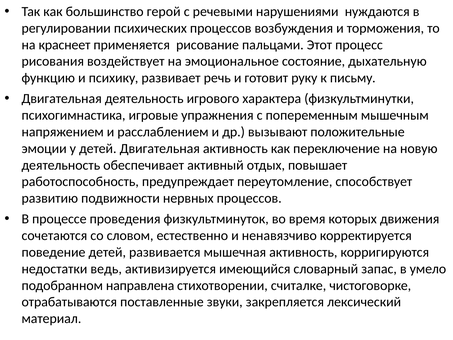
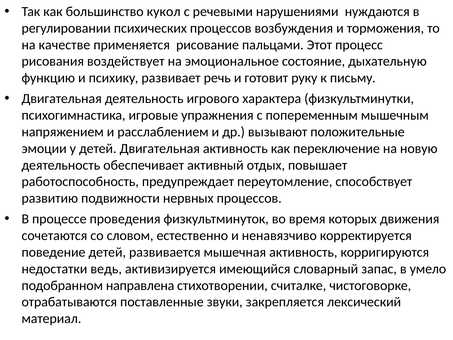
герой: герой -> кукол (164, 12)
краснеет: краснеет -> качестве (64, 45)
